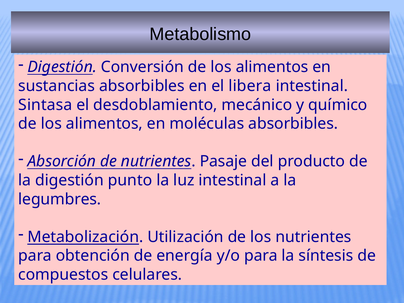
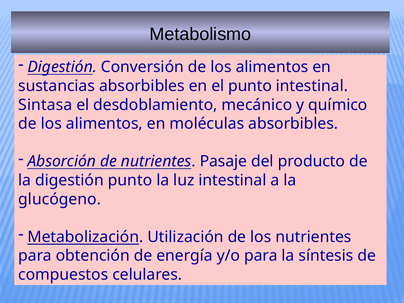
el libera: libera -> punto (250, 86)
legumbres: legumbres -> glucógeno (60, 199)
